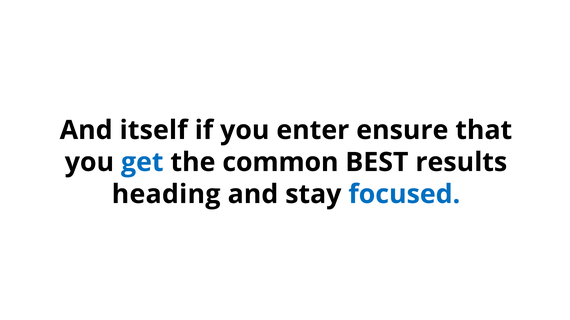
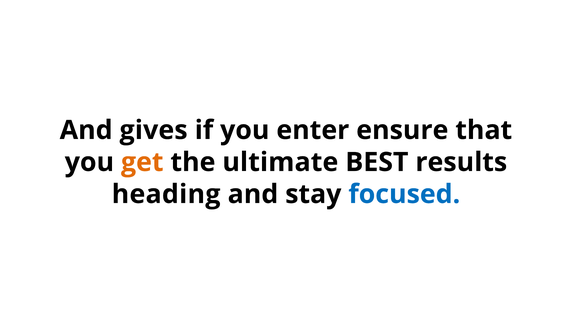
itself: itself -> gives (154, 130)
get colour: blue -> orange (142, 163)
common: common -> ultimate (280, 163)
